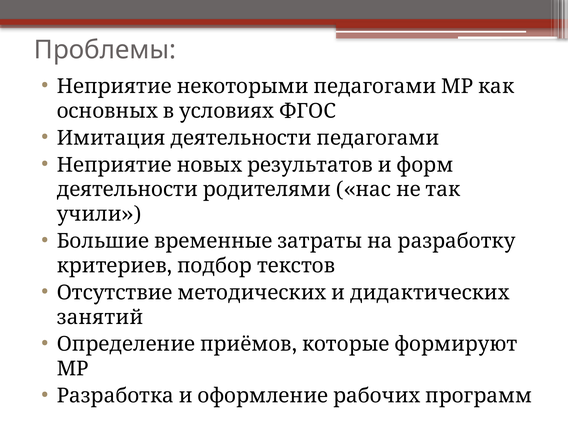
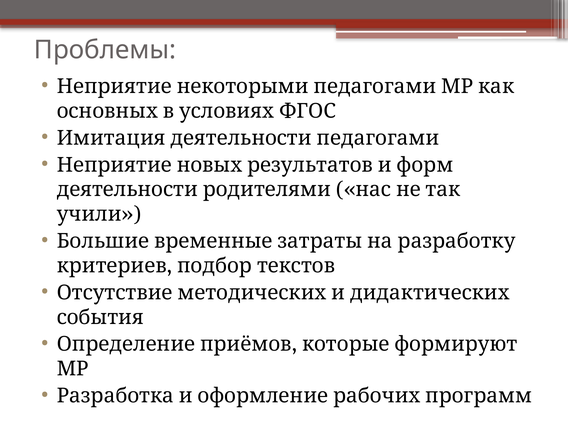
занятий: занятий -> события (100, 317)
